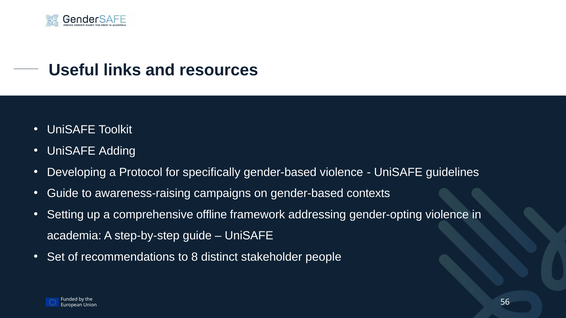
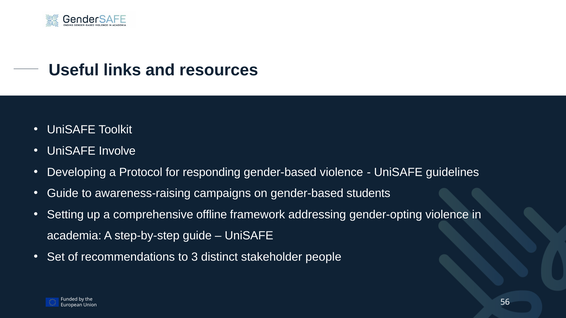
Adding: Adding -> Involve (117, 151)
specifically: specifically -> responding (212, 172)
contexts: contexts -> students (368, 194)
8: 8 -> 3 (195, 257)
